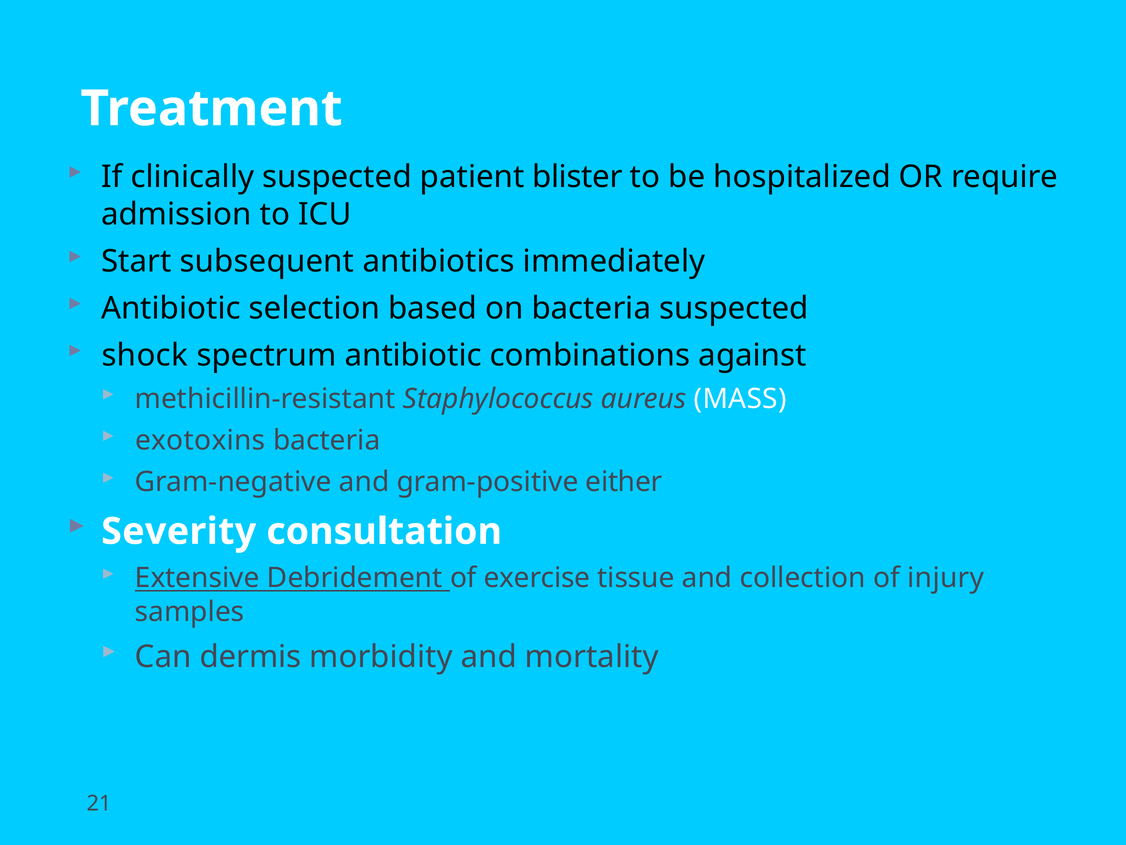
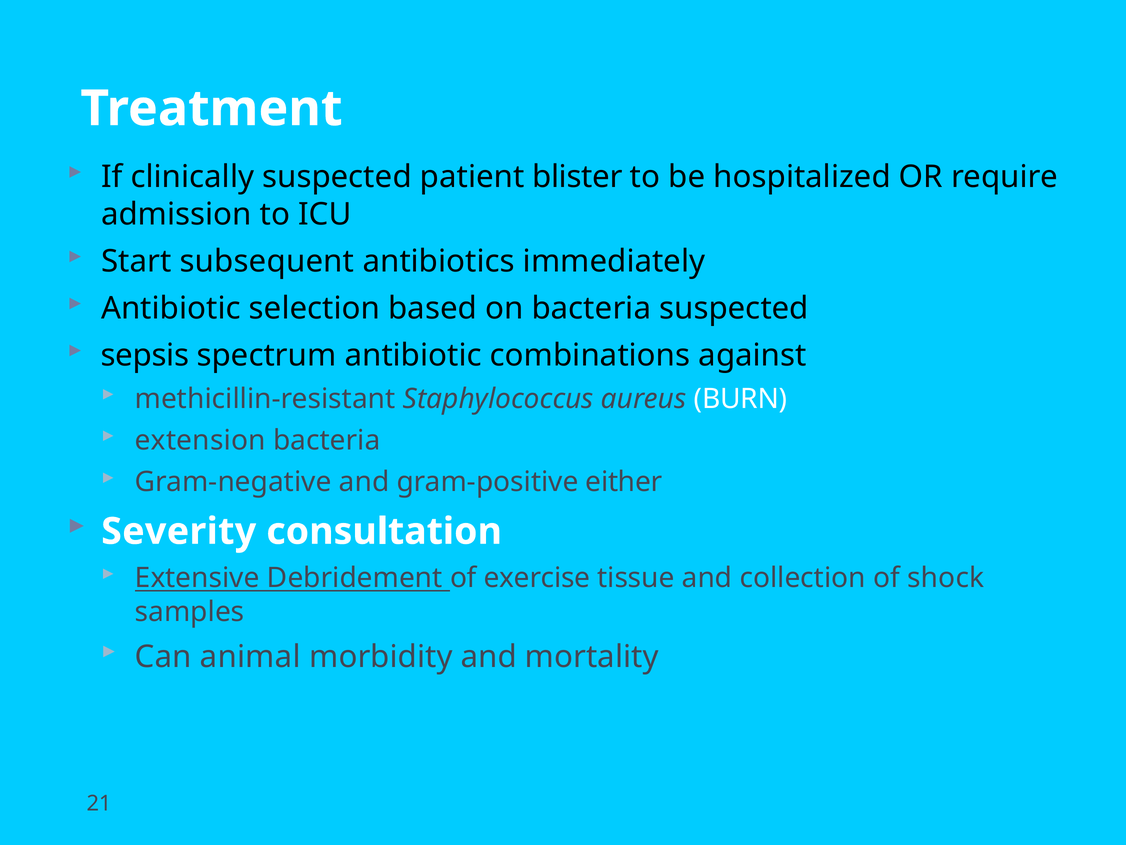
shock: shock -> sepsis (145, 355)
MASS: MASS -> BURN (741, 399)
exotoxins: exotoxins -> extension (200, 440)
injury: injury -> shock (946, 578)
dermis: dermis -> animal (250, 657)
